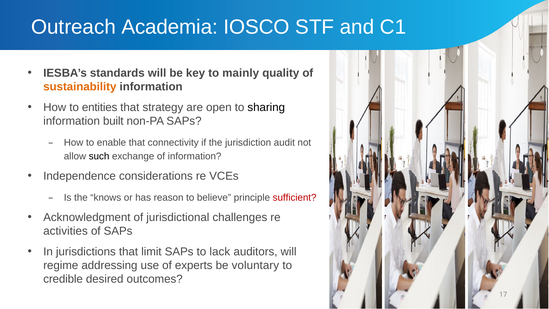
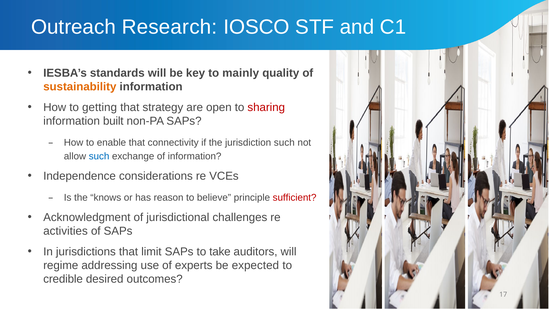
Academia: Academia -> Research (169, 27)
entities: entities -> getting (100, 107)
sharing colour: black -> red (266, 107)
jurisdiction audit: audit -> such (284, 143)
such colour: black -> blue (99, 156)
lack: lack -> take (220, 251)
voluntary: voluntary -> expected (255, 265)
